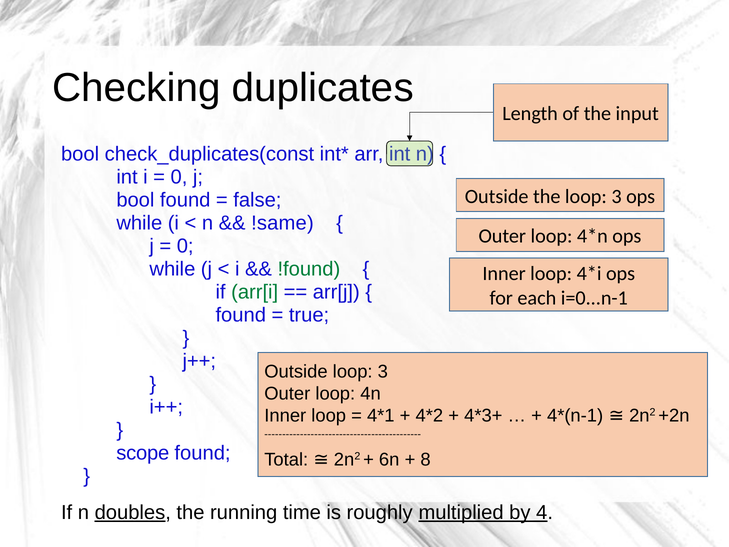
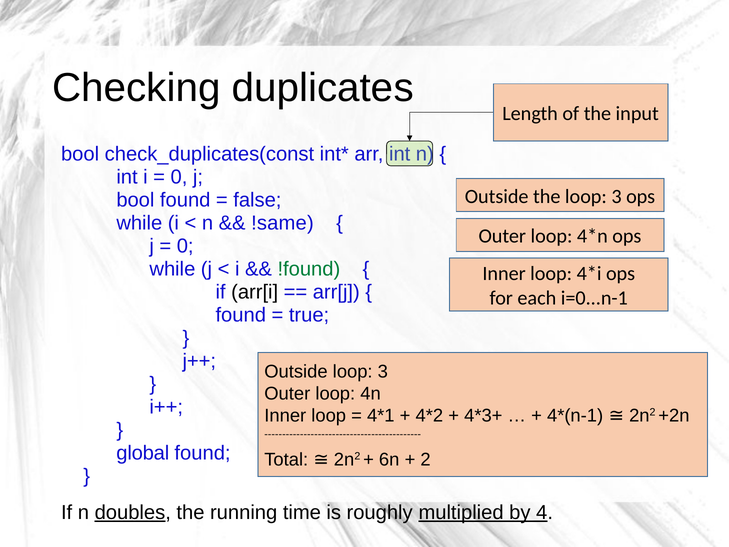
arr[i colour: green -> black (255, 292)
scope: scope -> global (143, 453)
8: 8 -> 2 (425, 460)
